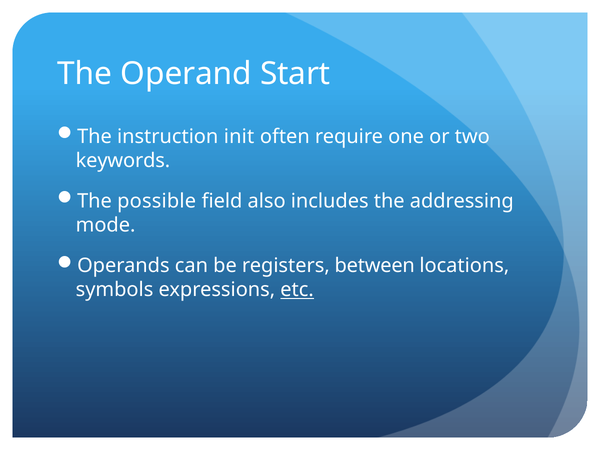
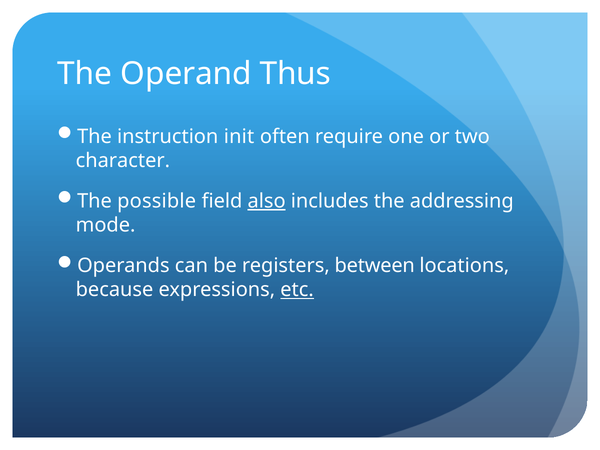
Start: Start -> Thus (295, 74)
keywords: keywords -> character (123, 160)
also underline: none -> present (267, 201)
symbols: symbols -> because (115, 290)
